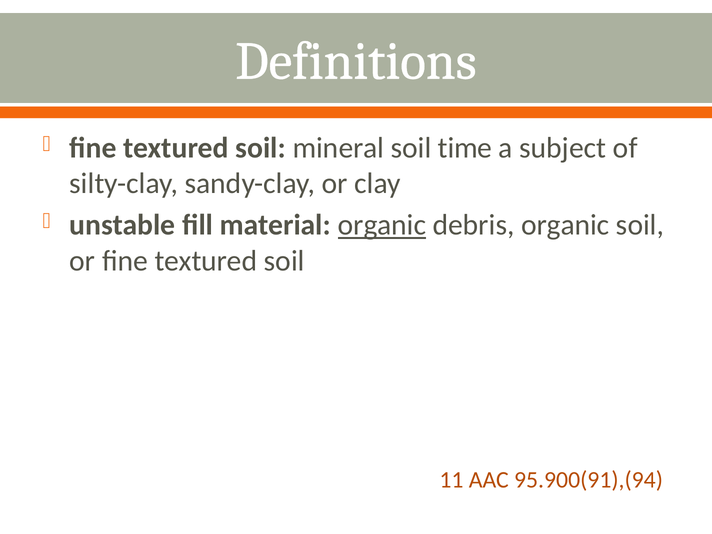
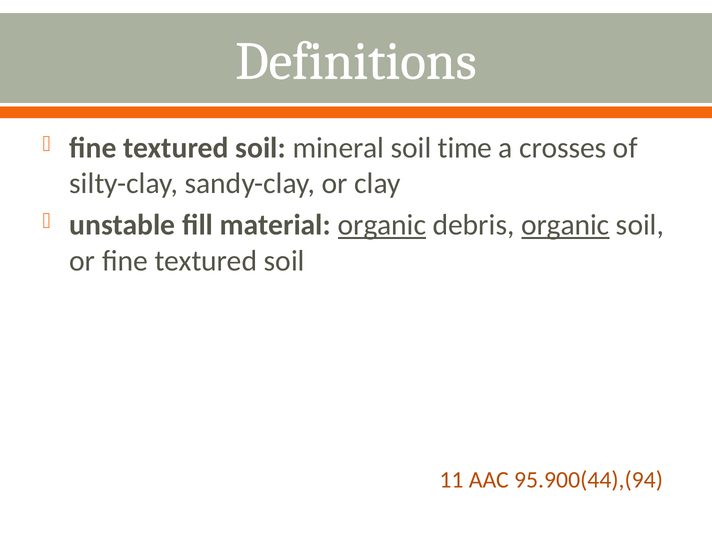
subject: subject -> crosses (563, 148)
organic underline: none -> present (565, 225)
95.900(91),(94: 95.900(91),(94 -> 95.900(44),(94 (589, 480)
